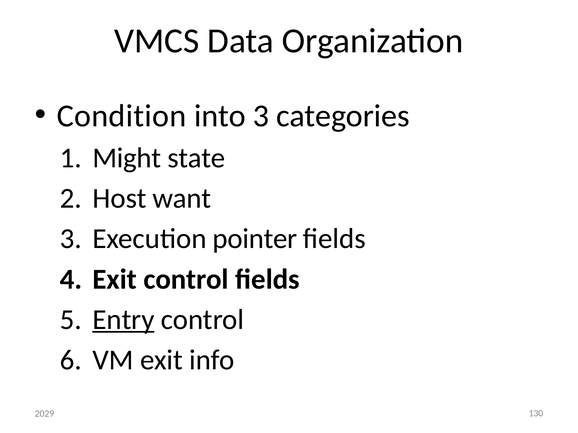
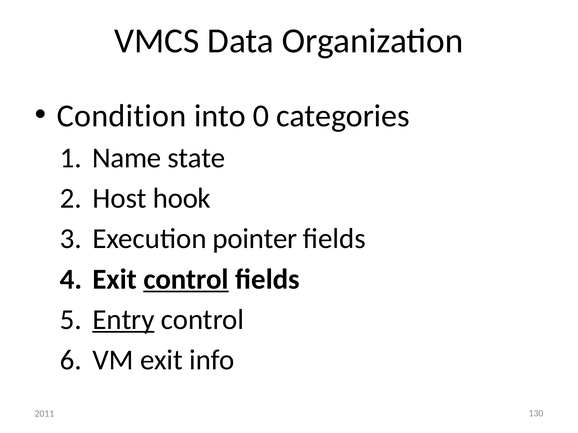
into 3: 3 -> 0 (261, 116)
Might: Might -> Name (127, 158)
want: want -> hook (182, 199)
control underline: none -> present (186, 279)
2029: 2029 -> 2011 (44, 414)
